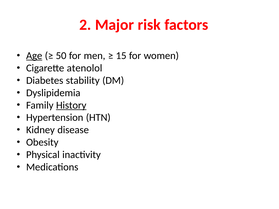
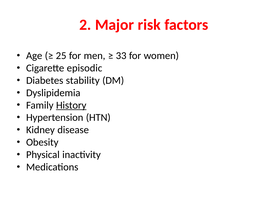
Age underline: present -> none (34, 56)
50: 50 -> 25 (61, 56)
15: 15 -> 33 (121, 56)
atenolol: atenolol -> episodic (85, 68)
